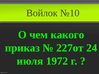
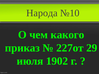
Войлок: Войлок -> Народа (42, 13)
24: 24 -> 29 (92, 48)
1972: 1972 -> 1902 (57, 61)
